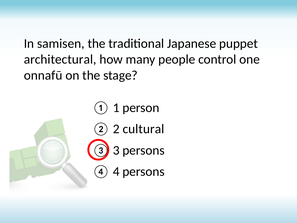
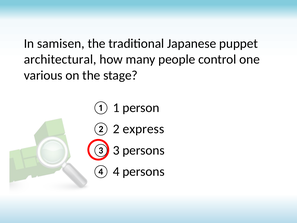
onnafū: onnafū -> various (43, 75)
cultural: cultural -> express (143, 129)
